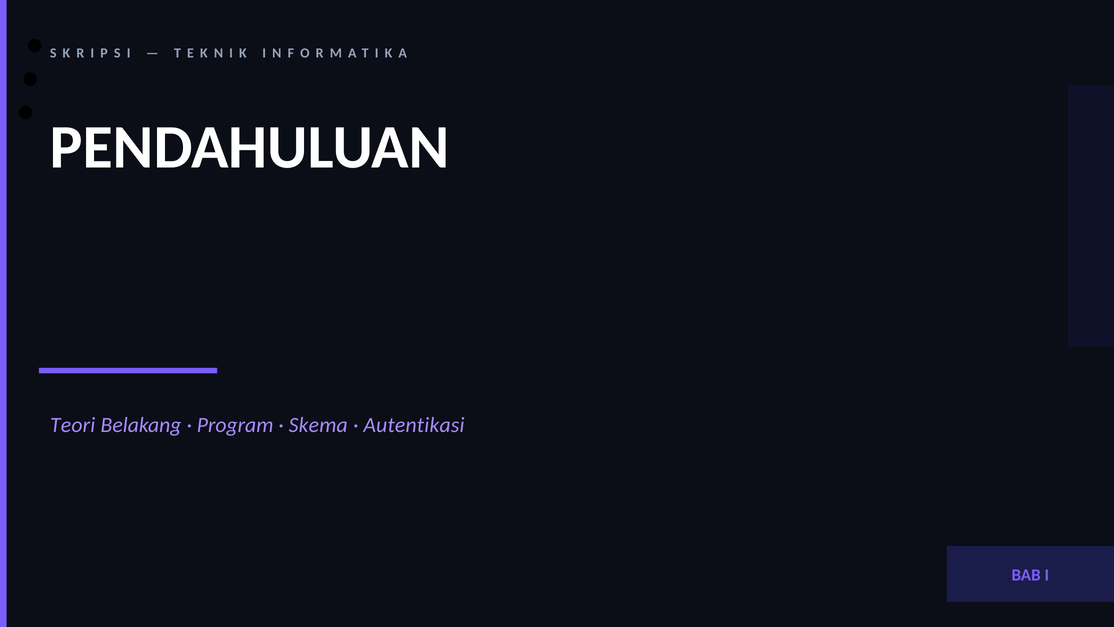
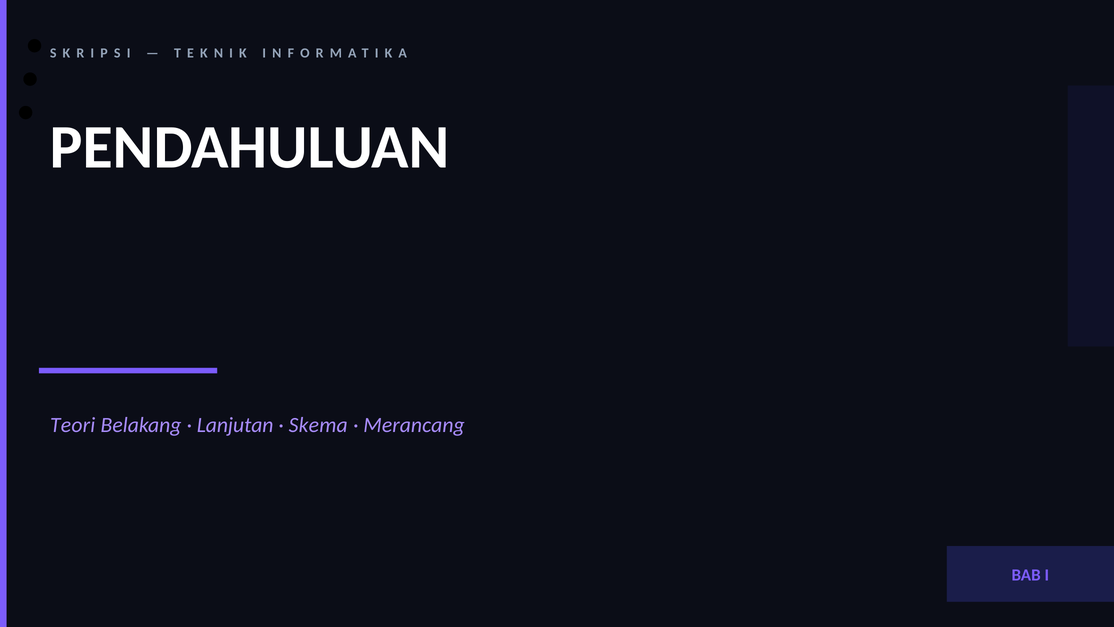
Program: Program -> Lanjutan (235, 425)
Autentikasi: Autentikasi -> Merancang (414, 425)
